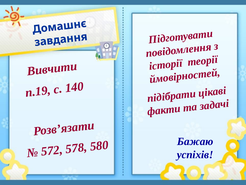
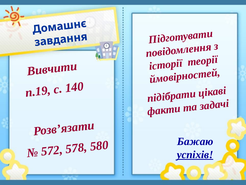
успіхів underline: none -> present (195, 154)
